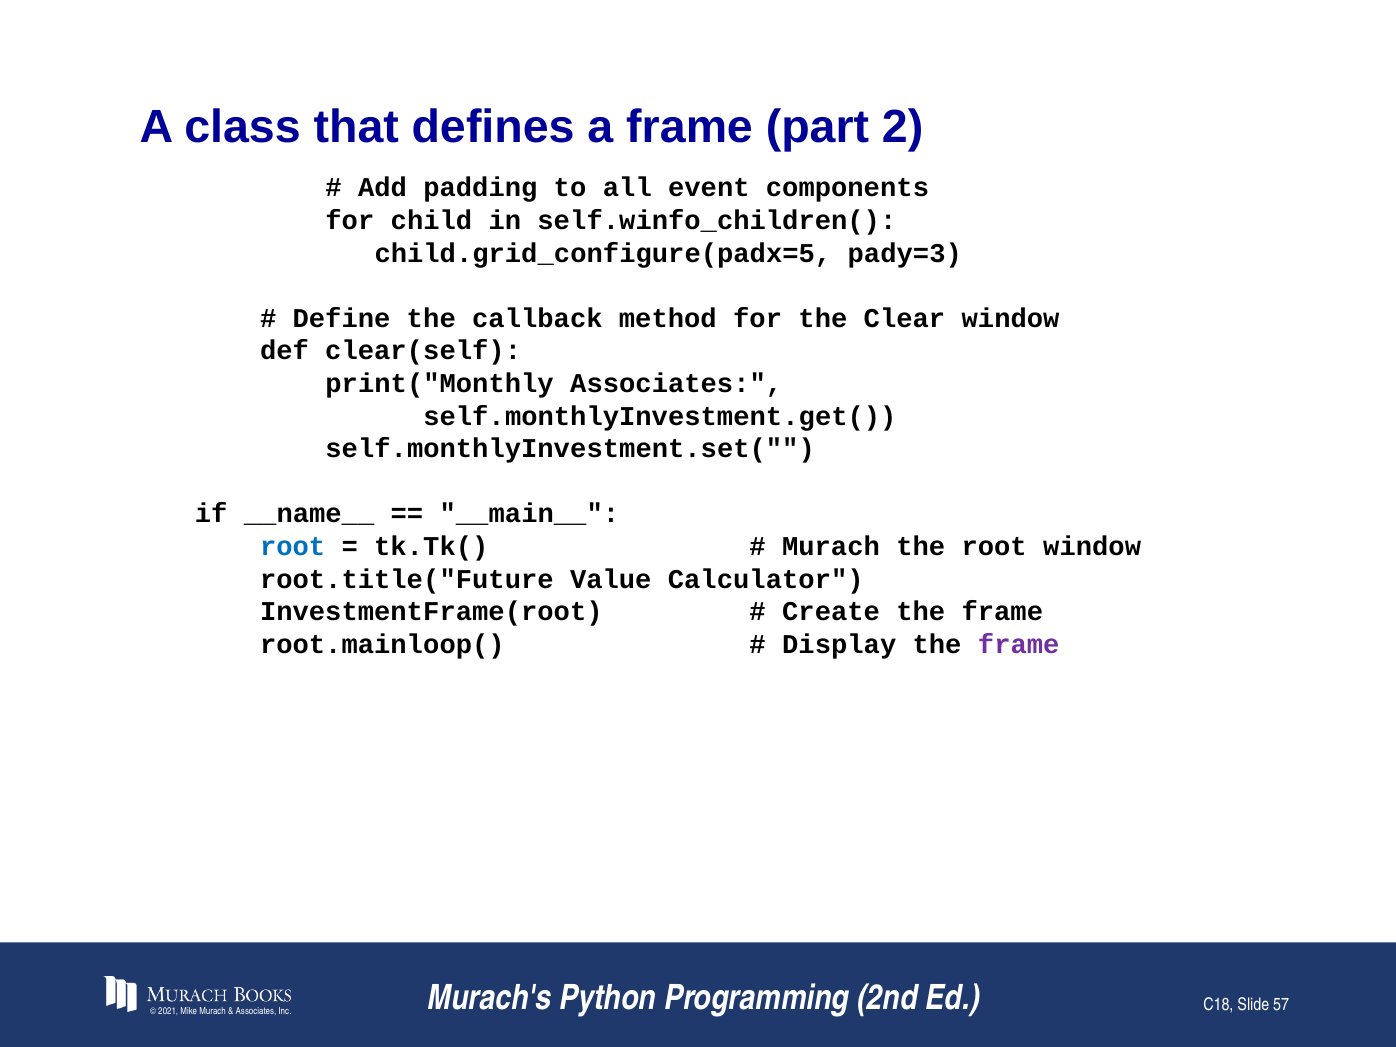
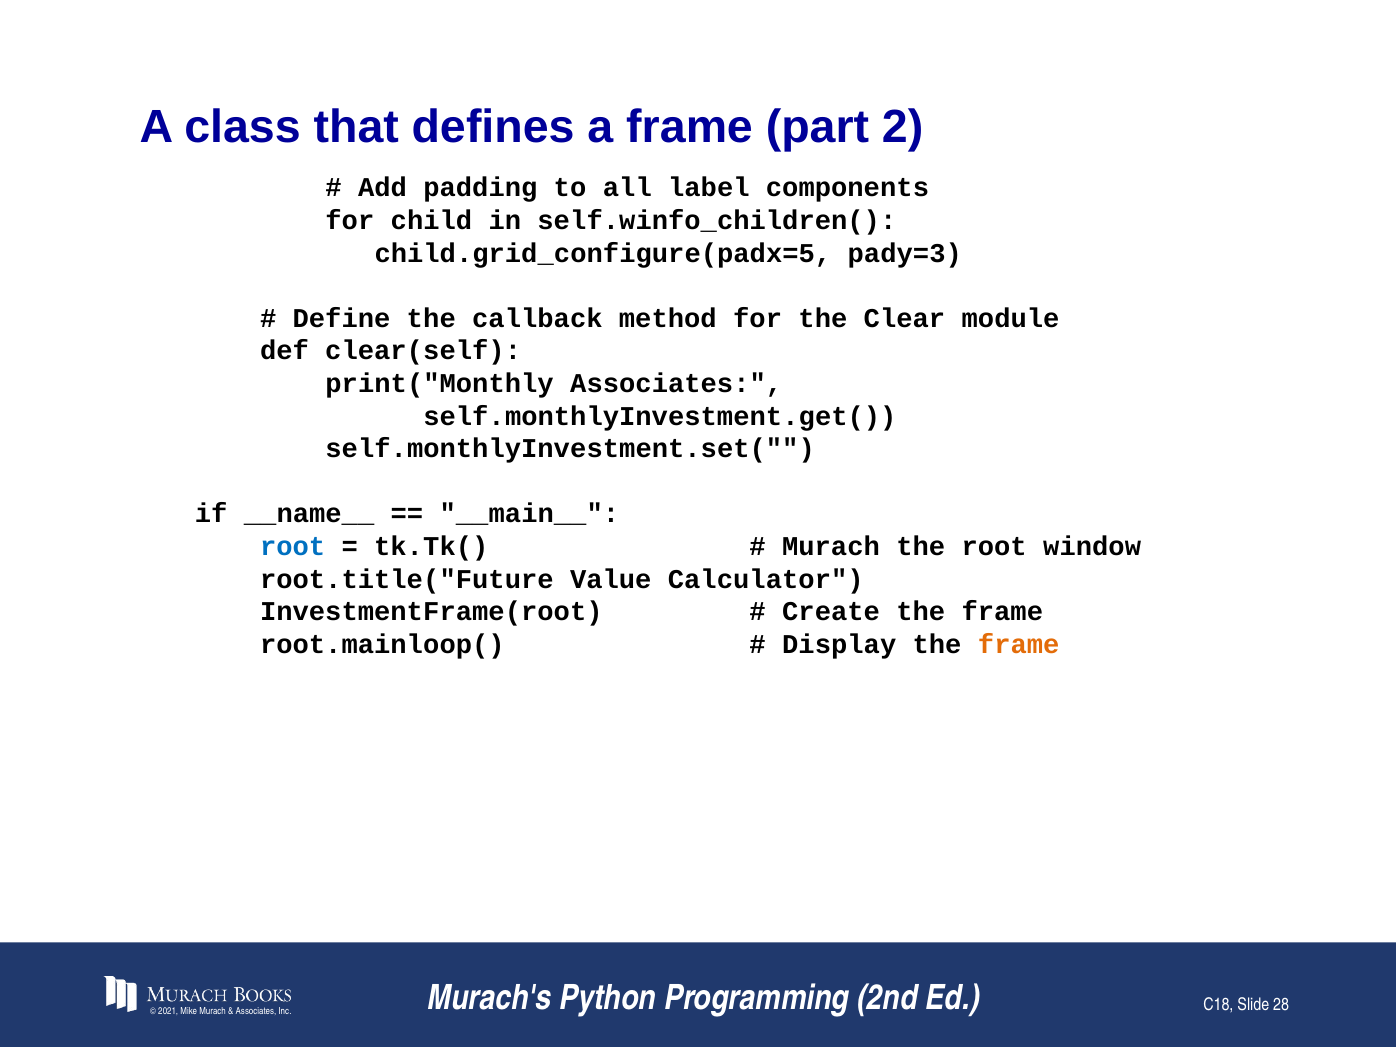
event: event -> label (709, 188)
Clear window: window -> module (1011, 318)
frame colour: purple -> orange (1019, 644)
57: 57 -> 28 (1281, 1004)
